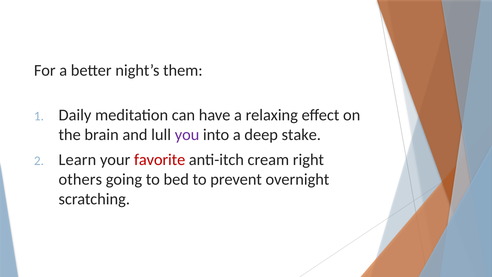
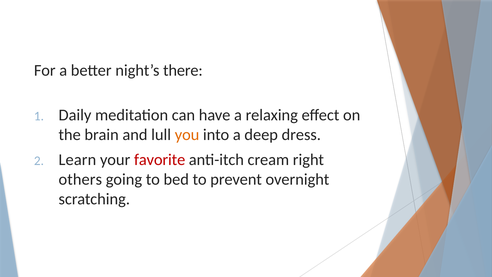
them: them -> there (183, 70)
you colour: purple -> orange (187, 135)
stake: stake -> dress (301, 135)
